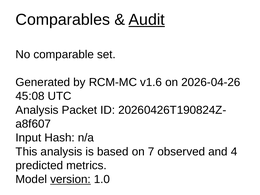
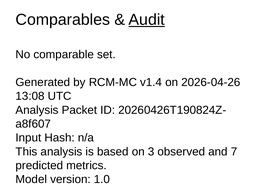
v1.6: v1.6 -> v1.4 (151, 82)
45:08: 45:08 -> 13:08 (30, 96)
7: 7 -> 3 (151, 152)
4: 4 -> 7 (234, 152)
version underline: present -> none (70, 179)
